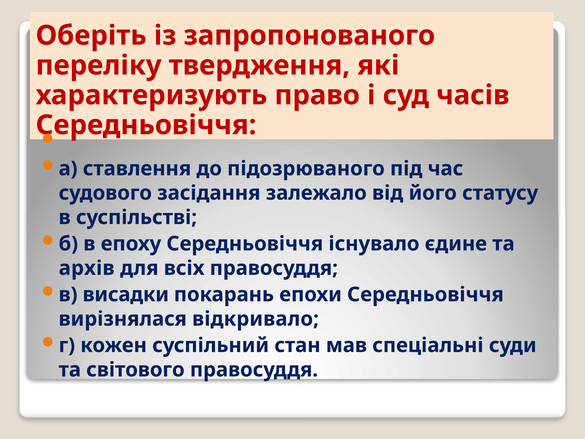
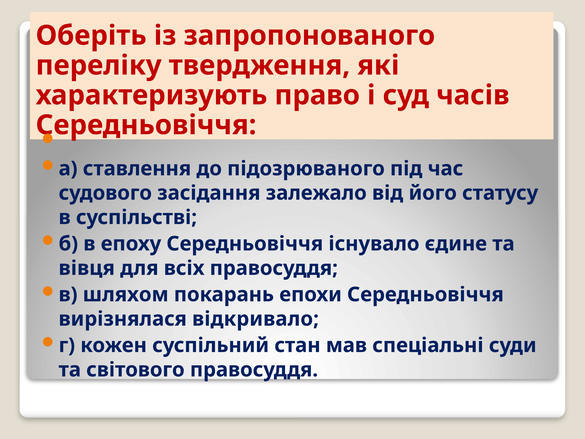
архів: архів -> вівця (87, 268)
висадки: висадки -> шляхом (126, 294)
